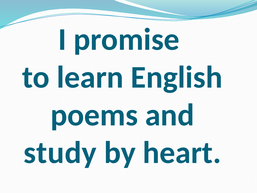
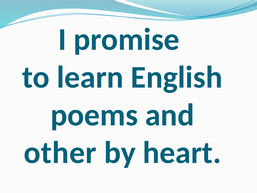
study: study -> other (60, 153)
